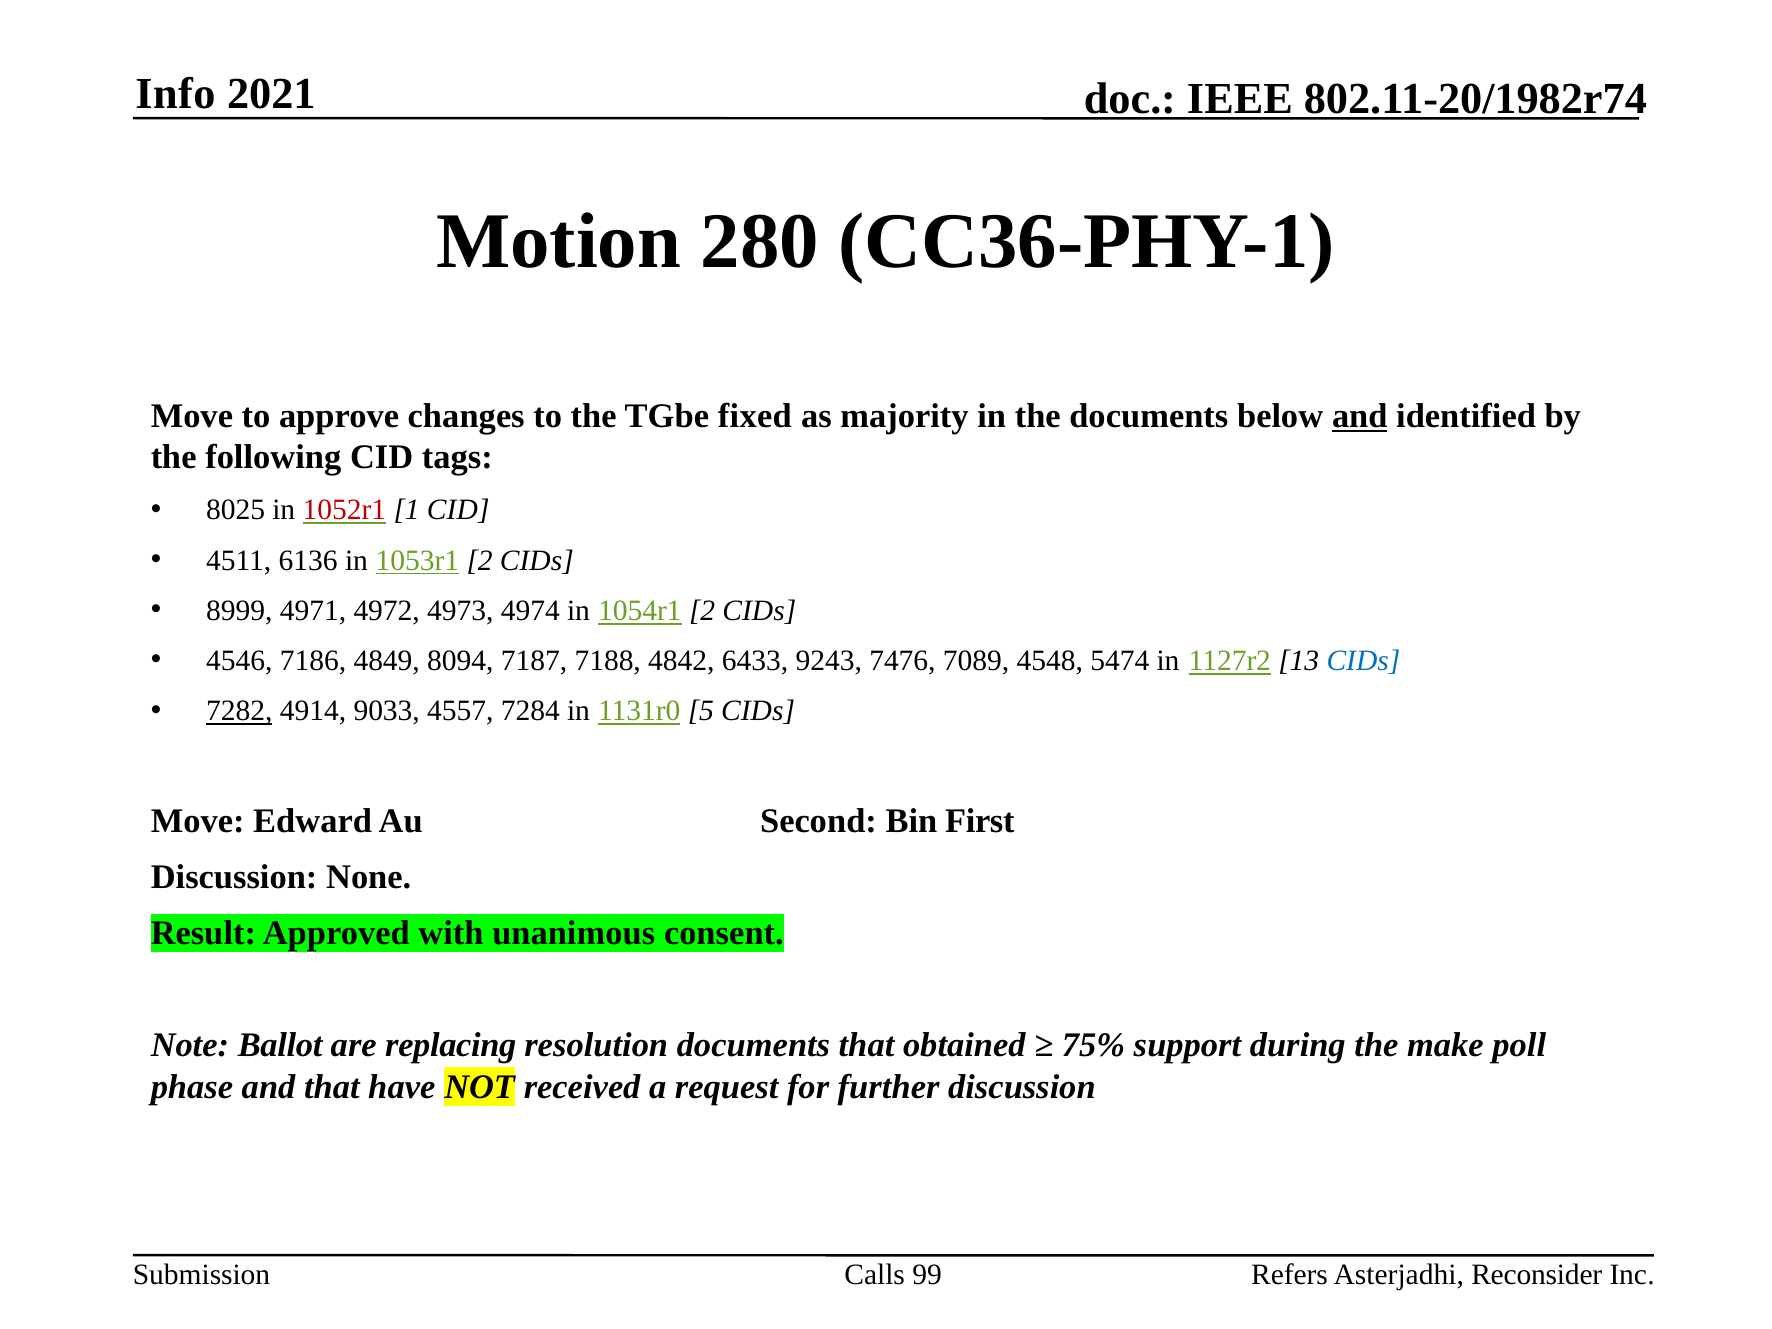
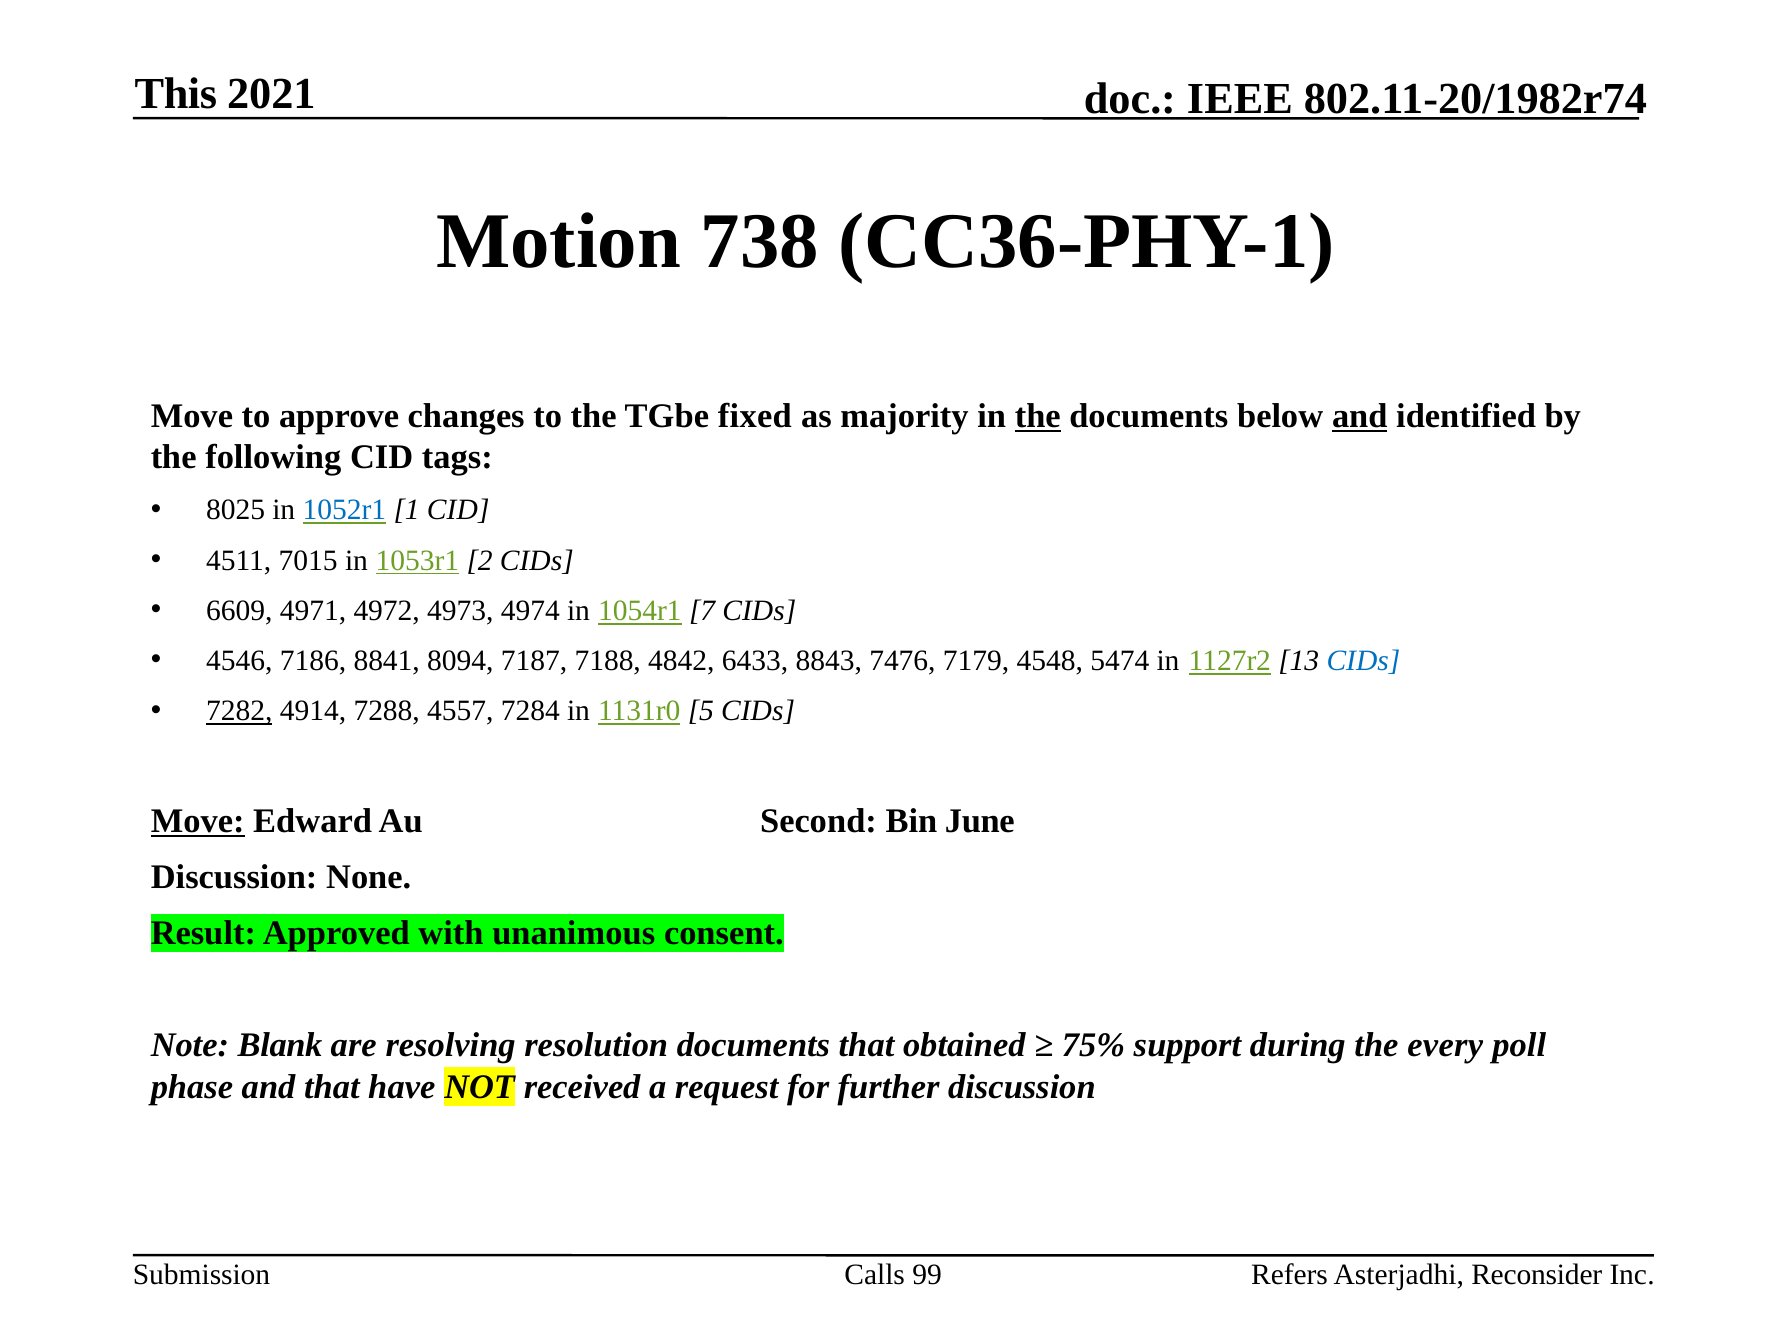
Info: Info -> This (176, 94)
280: 280 -> 738 (760, 242)
the underline: none -> present (1038, 416)
1052r1 colour: red -> blue (344, 510)
6136: 6136 -> 7015 (308, 560)
8999: 8999 -> 6609 (239, 611)
1054r1 2: 2 -> 7 (702, 611)
4849: 4849 -> 8841 (387, 661)
9243: 9243 -> 8843 (829, 661)
7089: 7089 -> 7179 (976, 661)
9033: 9033 -> 7288 (387, 711)
Move underline: none -> present (198, 821)
First: First -> June (980, 821)
Ballot: Ballot -> Blank (280, 1045)
replacing: replacing -> resolving (451, 1045)
make: make -> every (1445, 1045)
